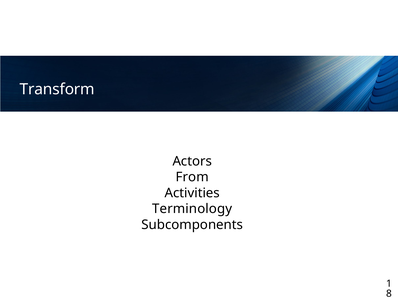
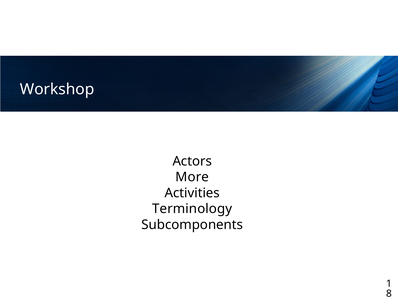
Transform: Transform -> Workshop (57, 89)
From: From -> More (192, 177)
